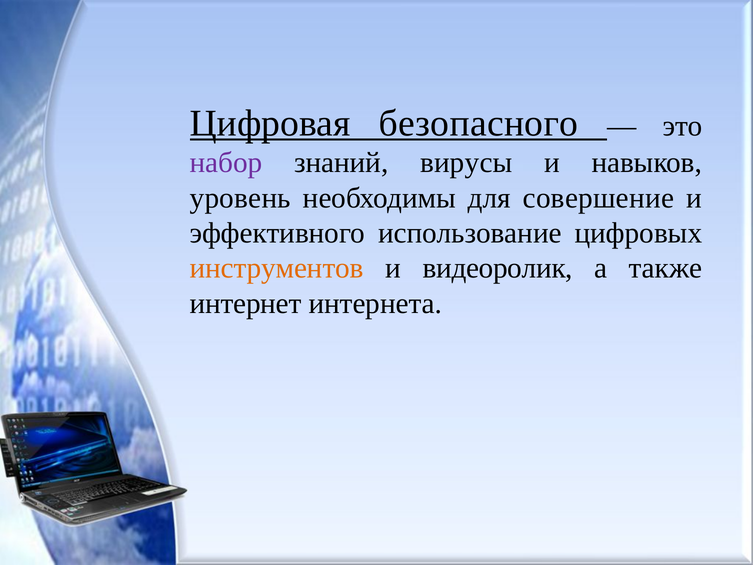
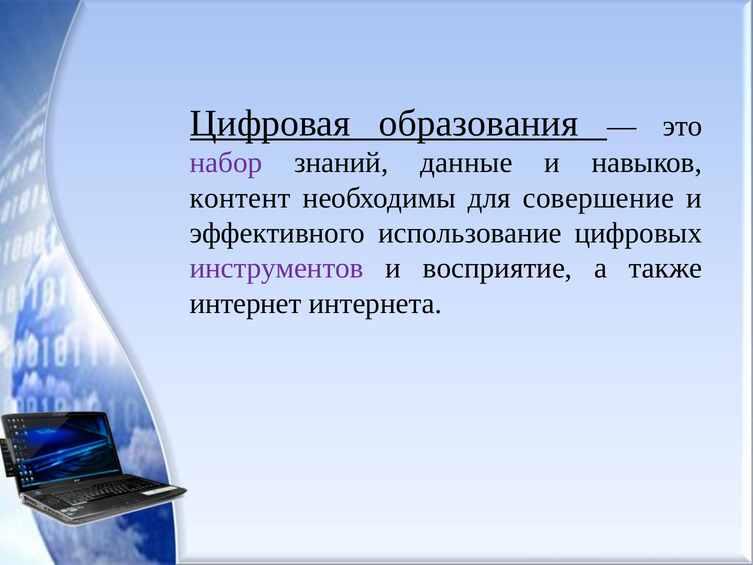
безопасного: безопасного -> образования (479, 123)
вирусы: вирусы -> данные (466, 163)
уровень: уровень -> контент (240, 198)
инструментов colour: orange -> purple (277, 268)
видеоролик: видеоролик -> восприятие (498, 268)
